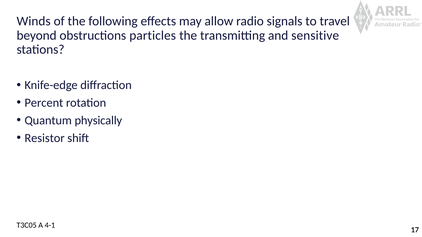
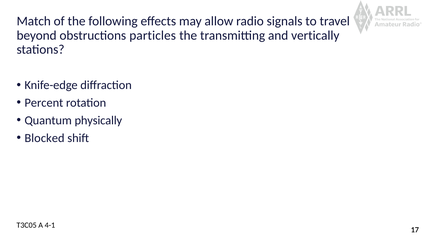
Winds: Winds -> Match (34, 21)
sensitive: sensitive -> vertically (315, 35)
Resistor: Resistor -> Blocked (45, 138)
